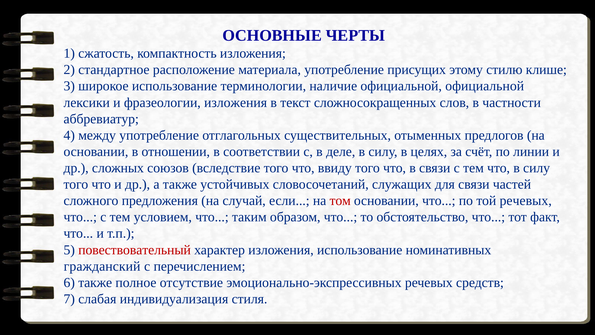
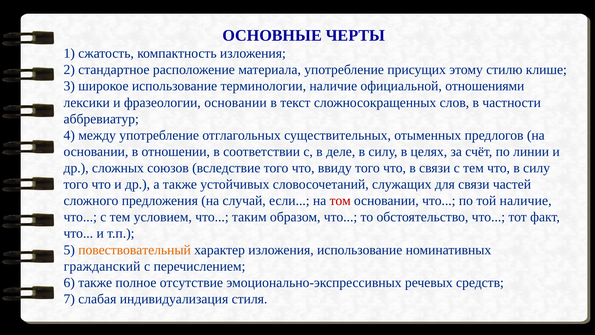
официальной официальной: официальной -> отношениями (485, 86)
фразеологии изложения: изложения -> основании (236, 102)
той речевых: речевых -> наличие (526, 201)
повествовательный colour: red -> orange (135, 250)
